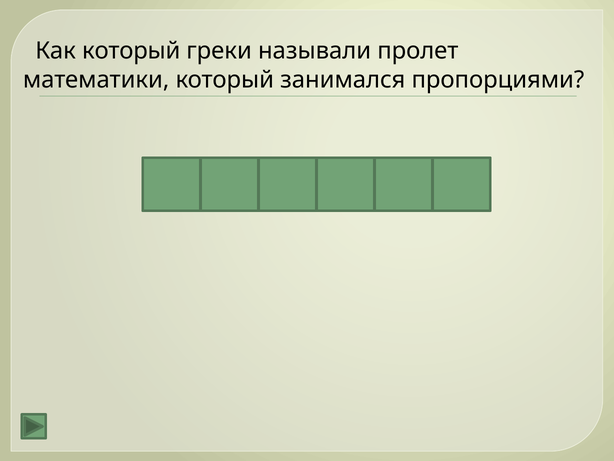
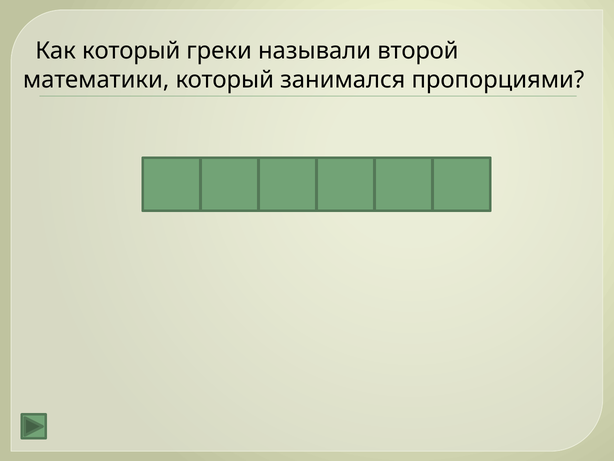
пролет: пролет -> второй (418, 51)
